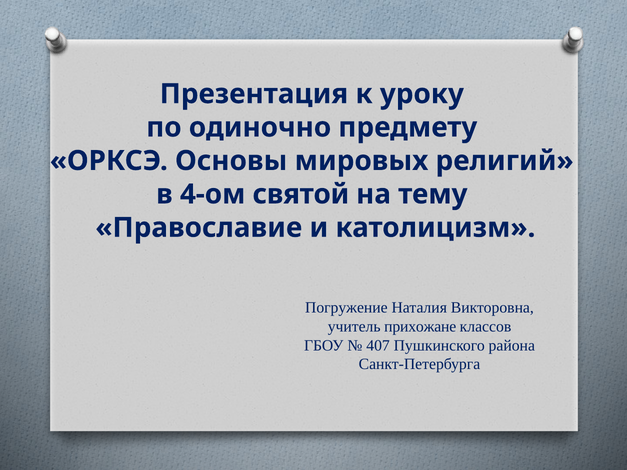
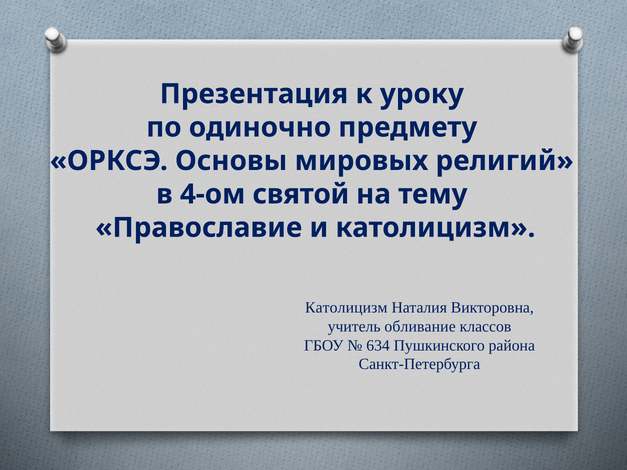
Погружение: Погружение -> Католицизм (346, 308)
прихожане: прихожане -> обливание (420, 327)
407: 407 -> 634 (378, 346)
